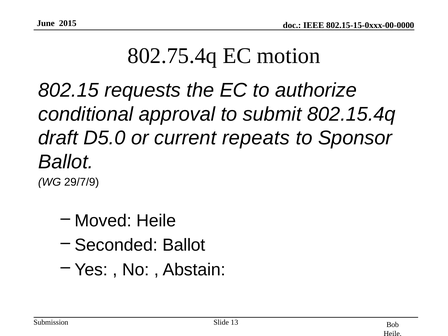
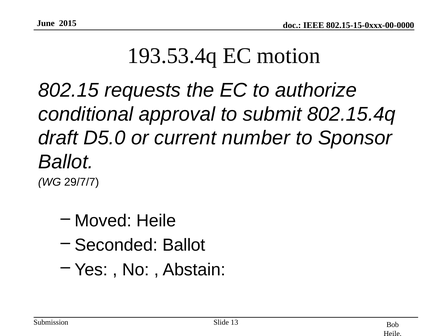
802.75.4q: 802.75.4q -> 193.53.4q (172, 56)
repeats: repeats -> number (256, 138)
29/7/9: 29/7/9 -> 29/7/7 (82, 182)
